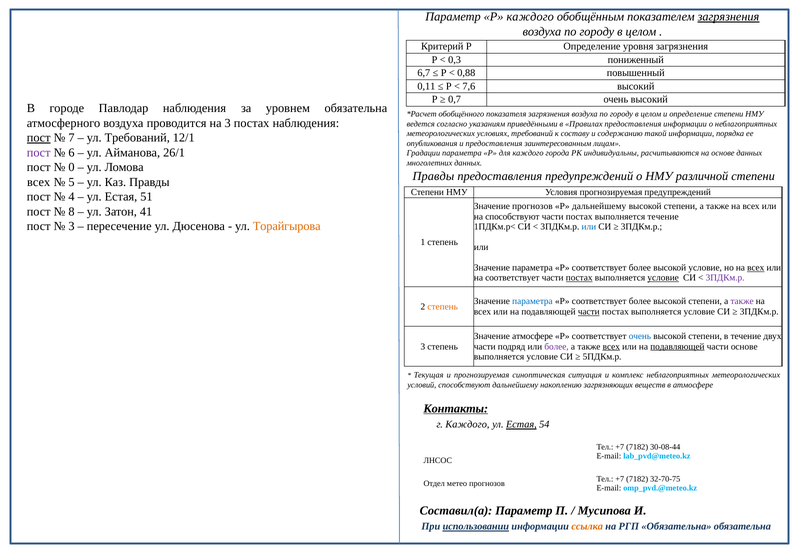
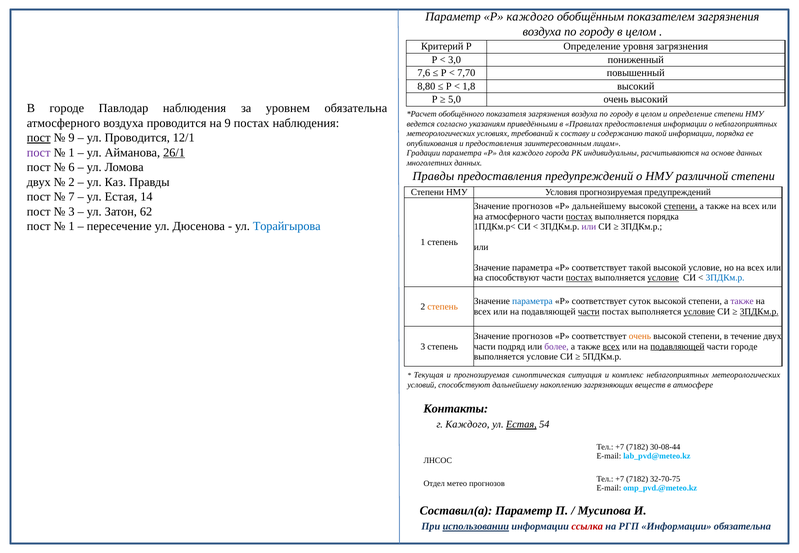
загрязнения underline: present -> none (728, 17)
0,3: 0,3 -> 3,0 (455, 60)
6,7: 6,7 -> 7,6 (424, 73)
0,88: 0,88 -> 7,70 (466, 73)
0,11: 0,11 -> 8,80 (426, 86)
7,6: 7,6 -> 1,8 (469, 86)
0,7: 0,7 -> 5,0 (455, 99)
на 3: 3 -> 9 (228, 123)
7: 7 -> 9 (71, 138)
ул Требований: Требований -> Проводится (137, 138)
6: 6 -> 1 (71, 153)
26/1 underline: none -> present (174, 153)
0: 0 -> 6 (71, 167)
всех: всех -> двух (39, 182)
5: 5 -> 2 (71, 182)
4: 4 -> 7 (71, 197)
51: 51 -> 14 (146, 197)
степени underline: none -> present (681, 206)
8: 8 -> 3 (71, 212)
41: 41 -> 62 (146, 212)
на способствуют: способствуют -> атмосферного (512, 217)
постах underline: none -> present (579, 217)
выполняется течение: течение -> порядка (663, 217)
3: 3 -> 1 (71, 226)
Торайгырова colour: orange -> blue (287, 226)
или colour: blue -> purple (589, 227)
более: более -> такой (640, 268)
всех underline: present -> none (756, 268)
на соответствует: соответствует -> способствуют (512, 278)
3ПДКм.р colour: purple -> blue (725, 278)
более: более -> суток (640, 302)
условие underline: none -> present (699, 312)
3ПДКм.р underline: none -> present (759, 312)
атмосфере: атмосфере -> прогнозов (532, 336)
очень colour: blue -> orange (640, 336)
части основе: основе -> городе (744, 347)
Контакты underline: present -> none (456, 409)
ссылка colour: orange -> red (587, 527)
РГП Обязательна: Обязательна -> Информации (676, 527)
